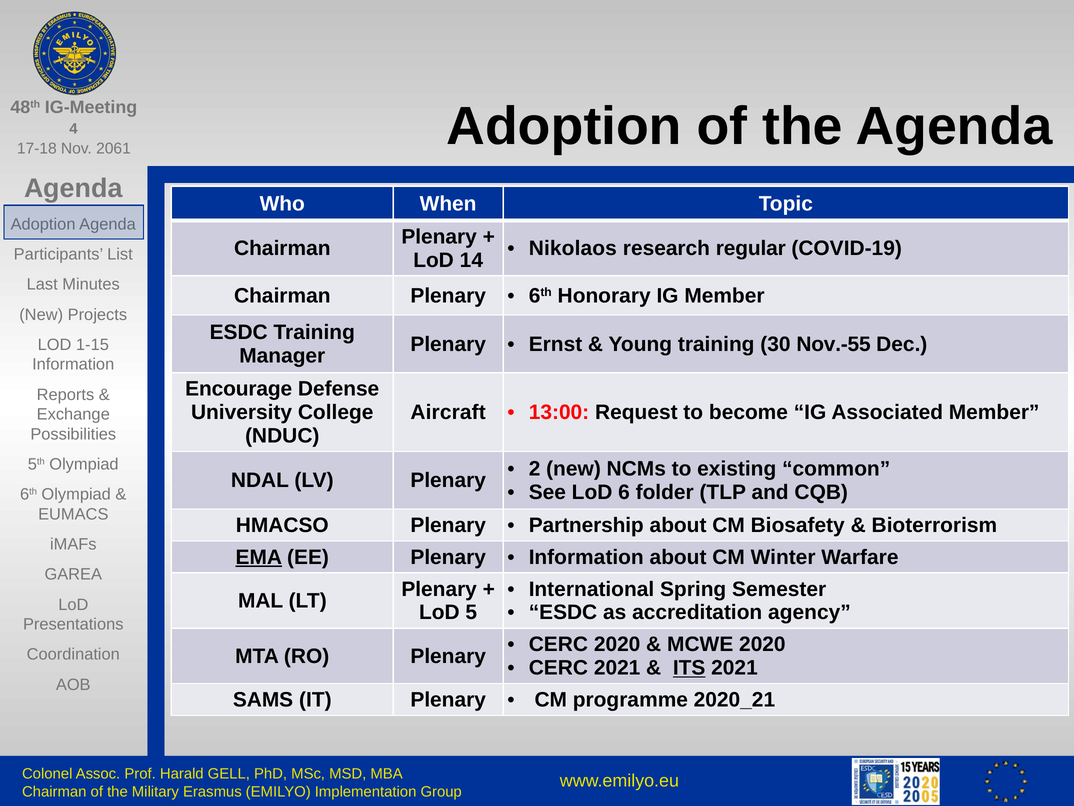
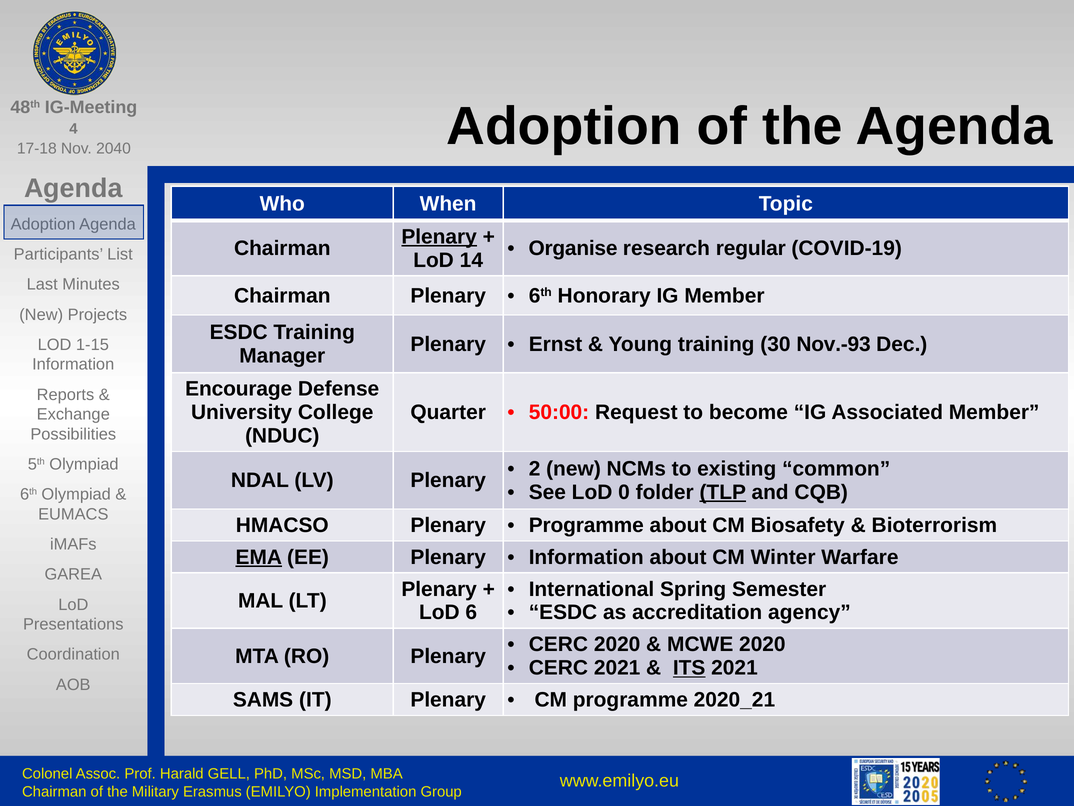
2061: 2061 -> 2040 (114, 149)
Plenary underline: none -> present (439, 237)
Nikolaos: Nikolaos -> Organise (573, 248)
Nov.-55: Nov.-55 -> Nov.-93 (834, 344)
Aircraft: Aircraft -> Quarter (448, 412)
13:00: 13:00 -> 50:00 (559, 412)
6: 6 -> 0 (624, 492)
TLP underline: none -> present (723, 492)
Partnership: Partnership -> Programme (586, 525)
5: 5 -> 6 (471, 612)
